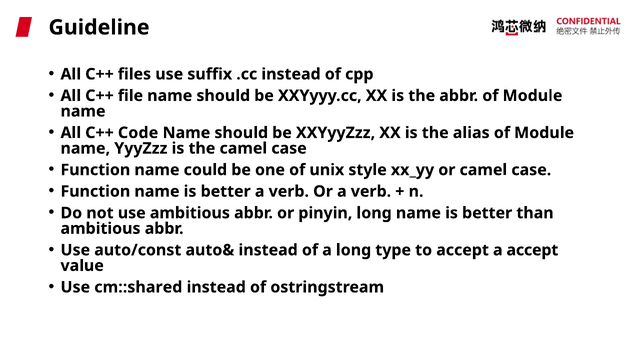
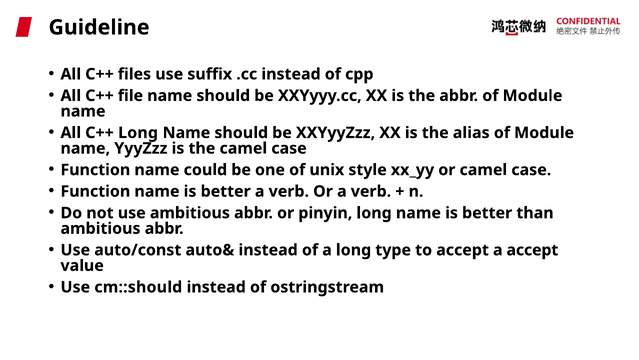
C++ Code: Code -> Long (138, 133)
cm::shared: cm::shared -> cm::should (138, 287)
